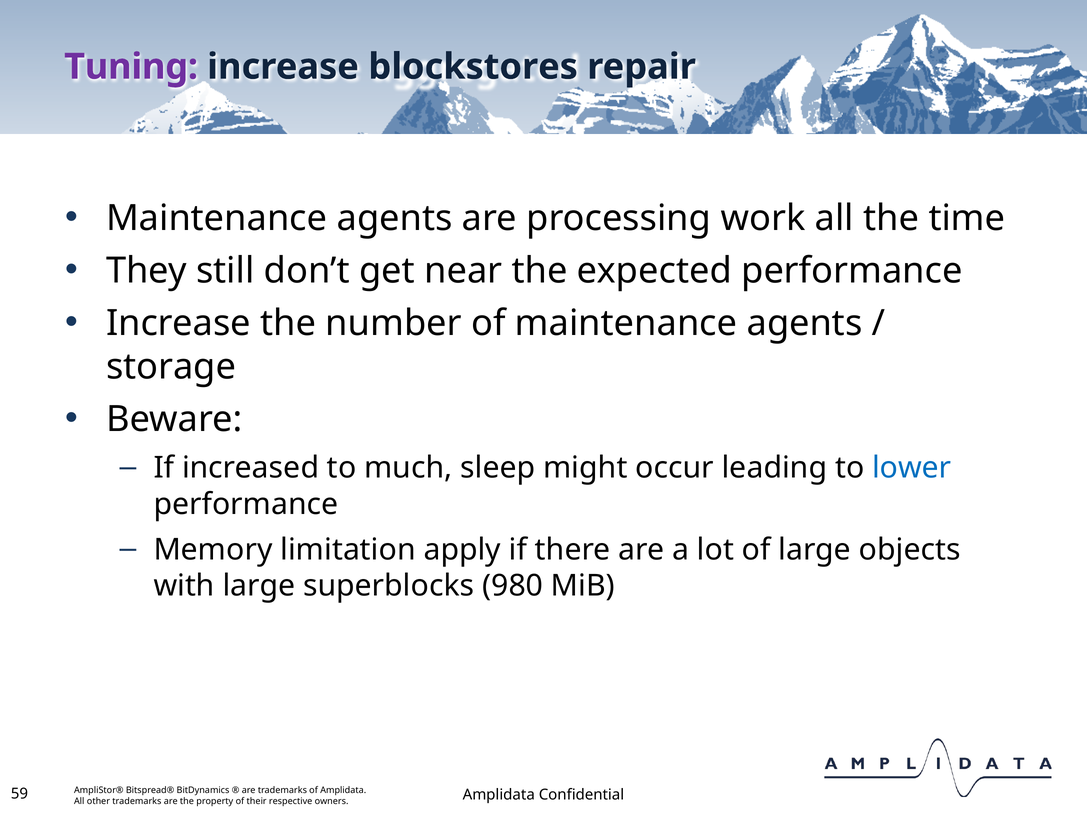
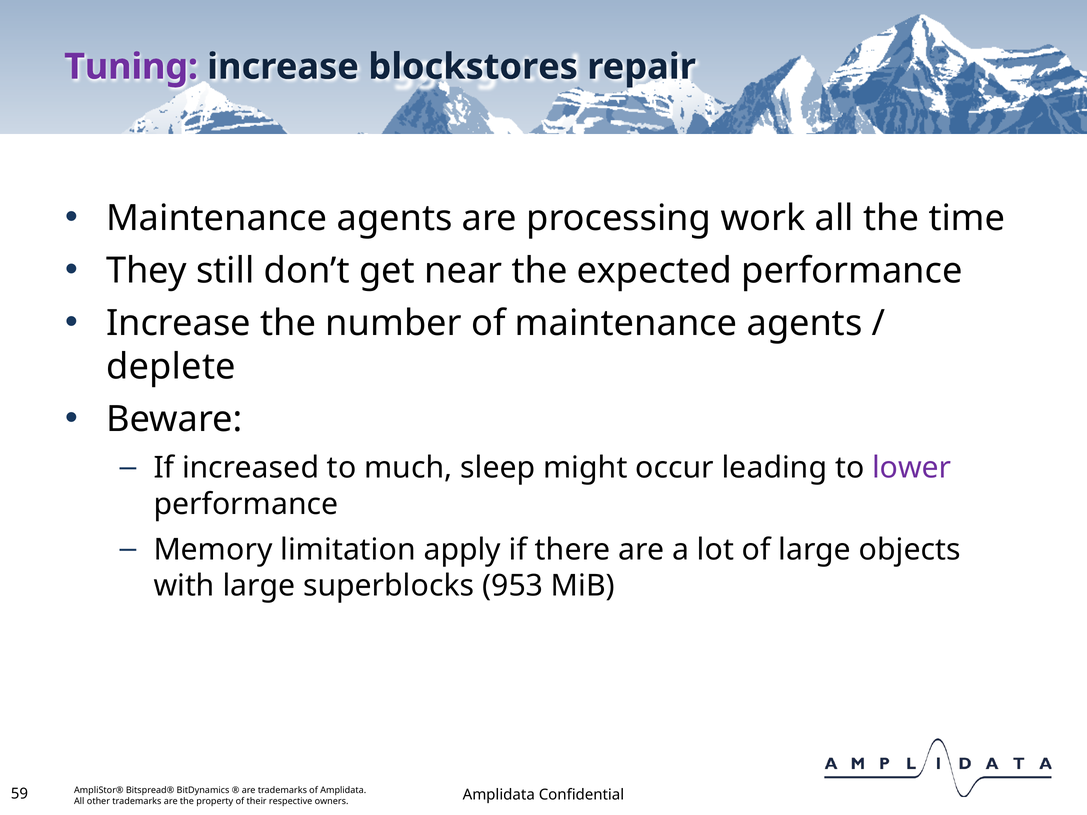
storage: storage -> deplete (171, 367)
lower colour: blue -> purple (912, 468)
980: 980 -> 953 (513, 586)
